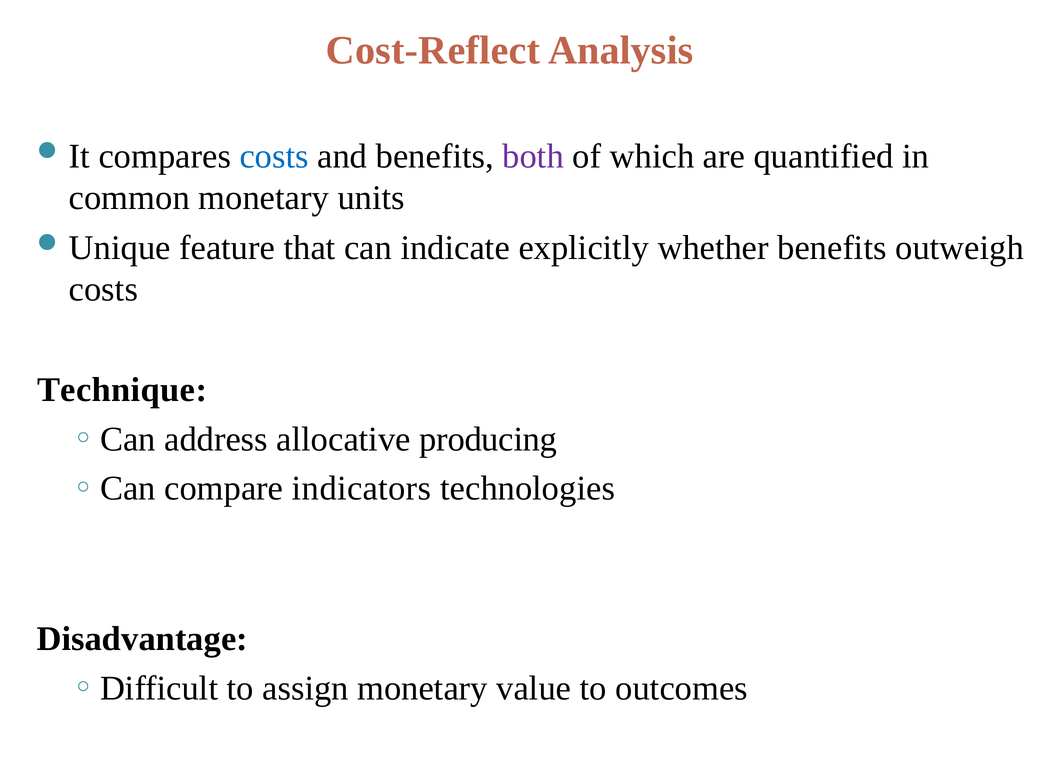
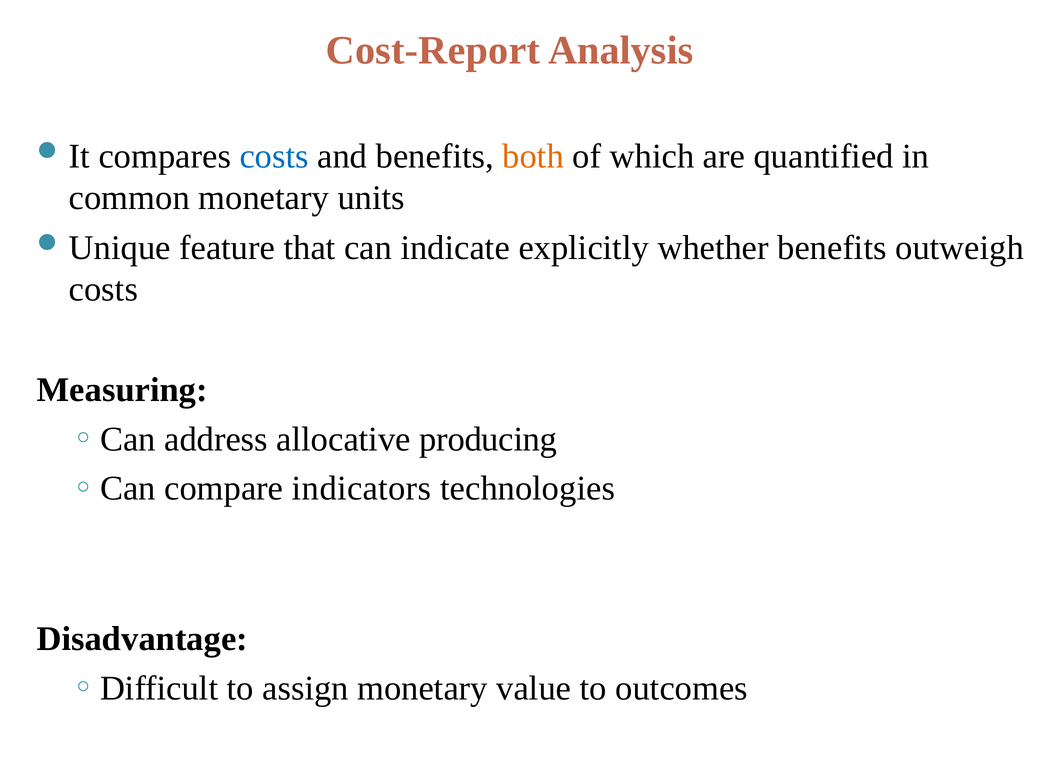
Cost-Reflect: Cost-Reflect -> Cost-Report (433, 50)
both colour: purple -> orange (533, 156)
Technique: Technique -> Measuring (122, 390)
